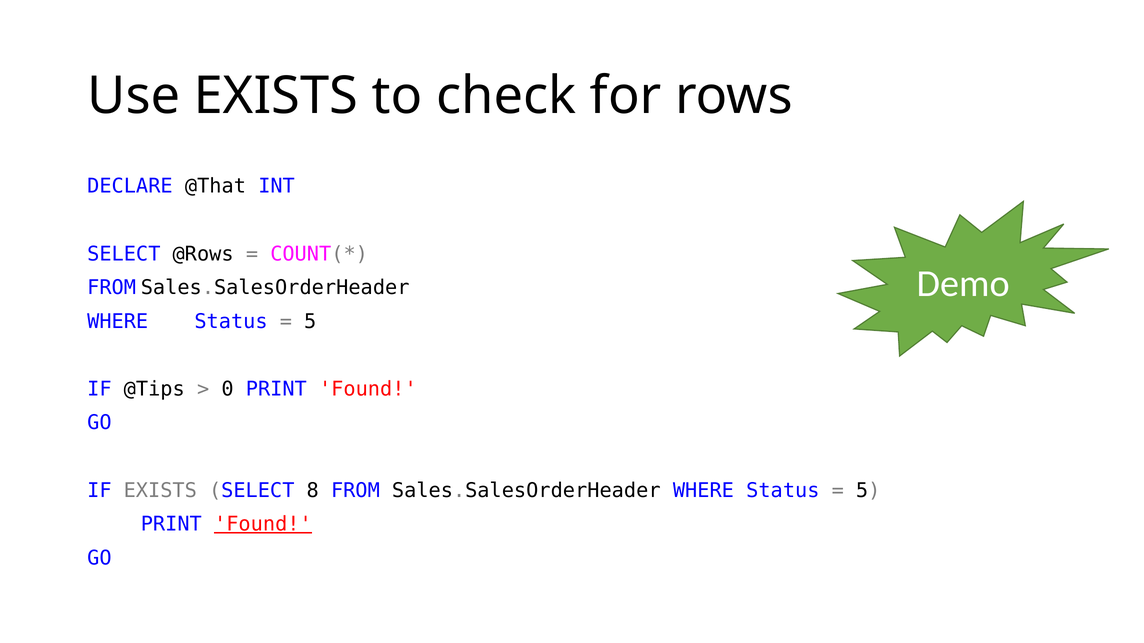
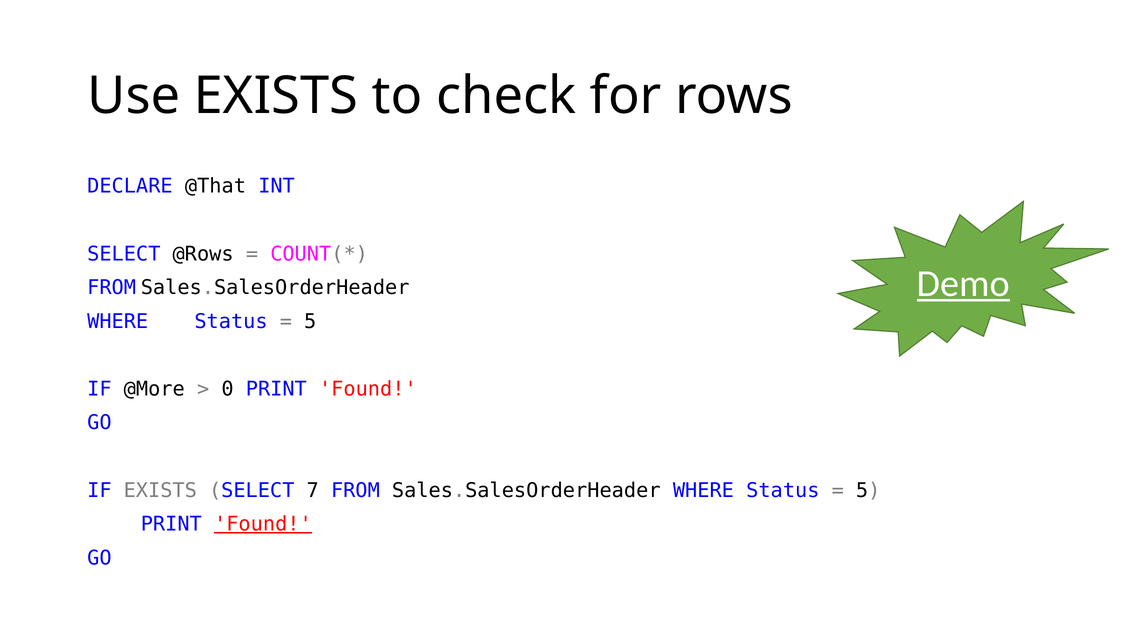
Demo underline: none -> present (963, 284)
@Tips: @Tips -> @More (154, 389)
8: 8 -> 7 (313, 491)
